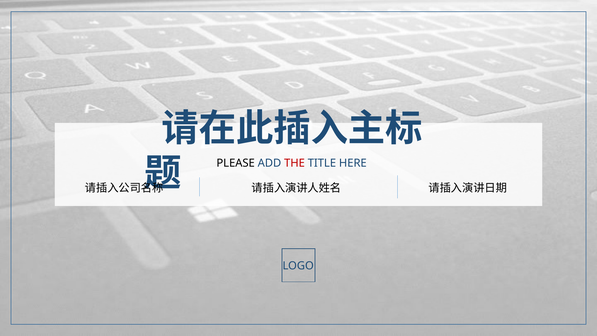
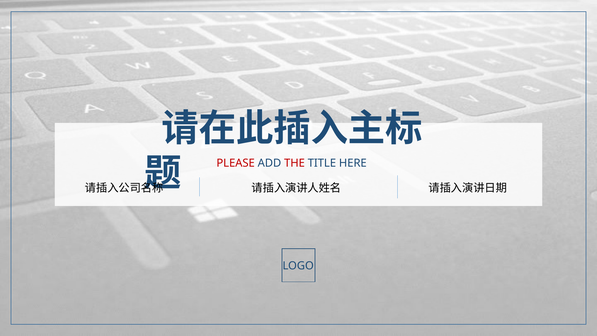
PLEASE colour: black -> red (236, 163)
